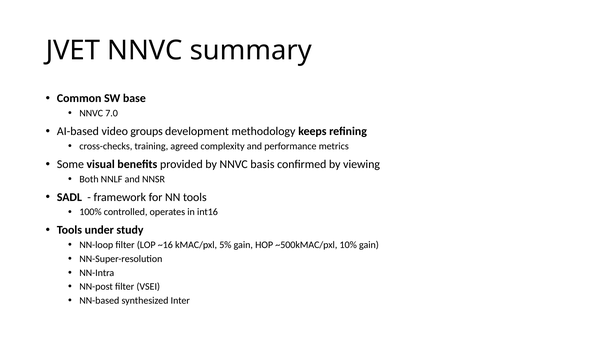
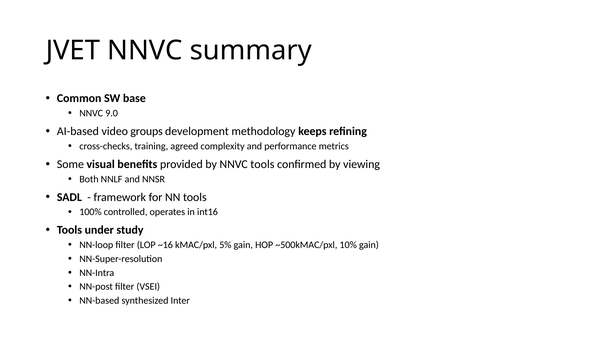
7.0: 7.0 -> 9.0 (112, 113)
NNVC basis: basis -> tools (262, 164)
